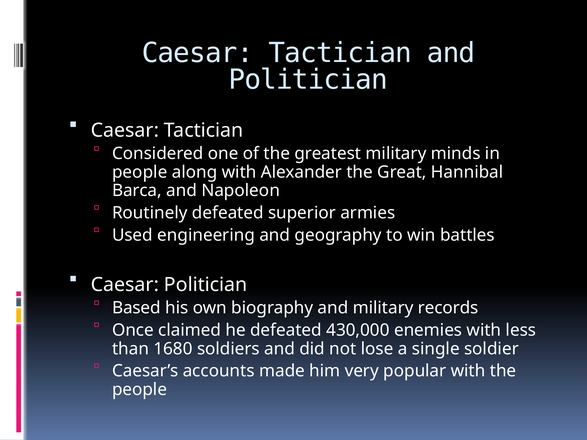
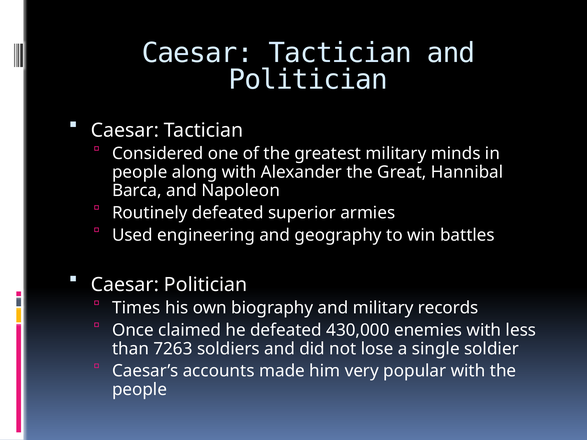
Based: Based -> Times (136, 308)
1680: 1680 -> 7263 (173, 349)
